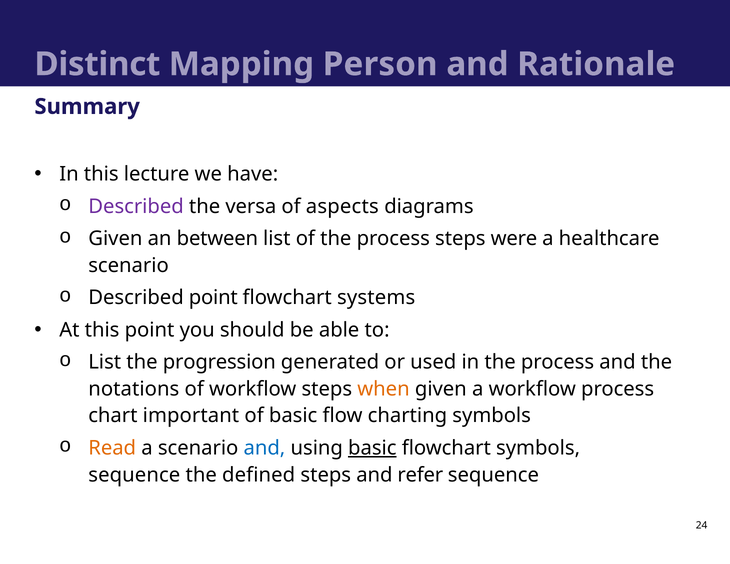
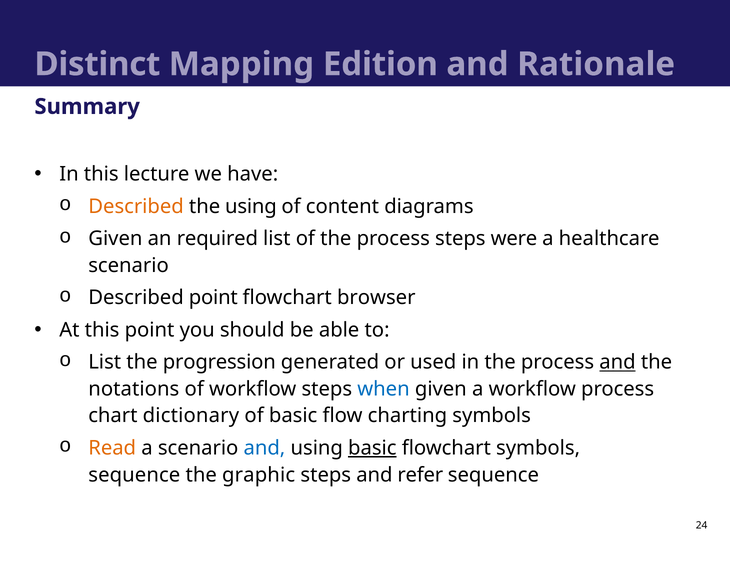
Person: Person -> Edition (380, 64)
Described colour: purple -> orange (136, 206)
the versa: versa -> using (251, 206)
aspects: aspects -> content (342, 206)
between: between -> required (217, 239)
systems: systems -> browser (376, 298)
and underline: none -> present (618, 362)
when colour: orange -> blue (383, 389)
important: important -> dictionary (191, 416)
defined: defined -> graphic (259, 475)
